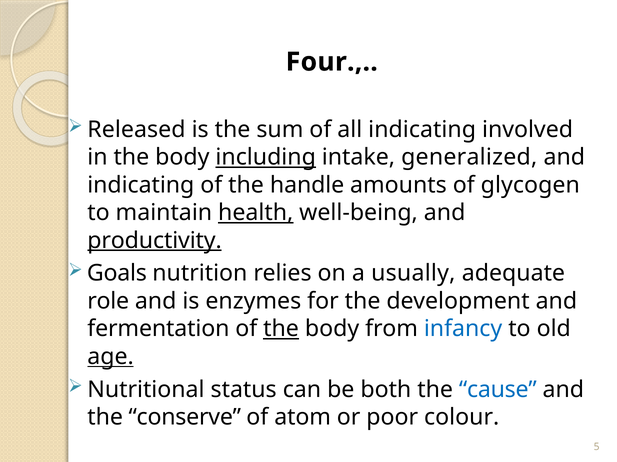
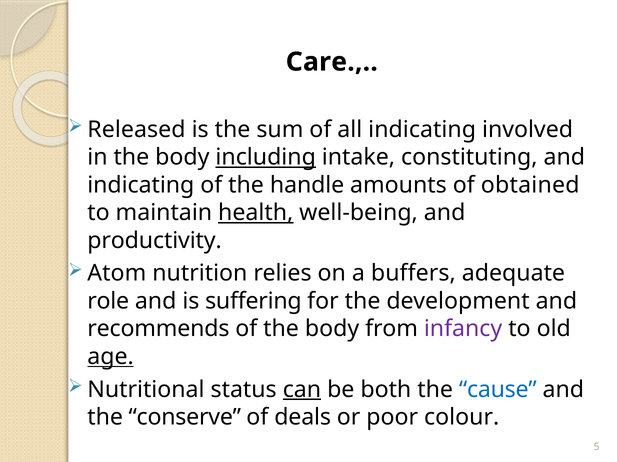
Four: Four -> Care (332, 62)
generalized: generalized -> constituting (469, 157)
glycogen: glycogen -> obtained (530, 185)
productivity underline: present -> none (155, 241)
Goals: Goals -> Atom (117, 274)
usually: usually -> buffers (413, 274)
enzymes: enzymes -> suffering (253, 302)
fermentation: fermentation -> recommends (158, 329)
the underline: present -> none (281, 329)
infancy colour: blue -> purple (463, 329)
can underline: none -> present (302, 390)
atom: atom -> deals (303, 418)
